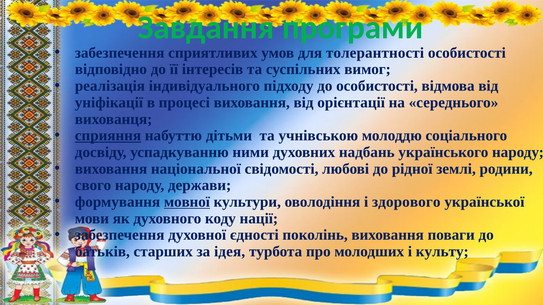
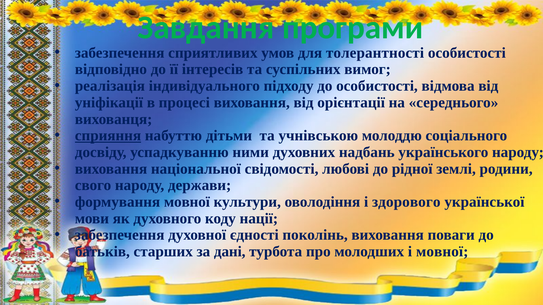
мовної underline: present -> none (187, 202)
ідея: ідея -> дані (230, 252)
і культу: культу -> мовної (442, 252)
